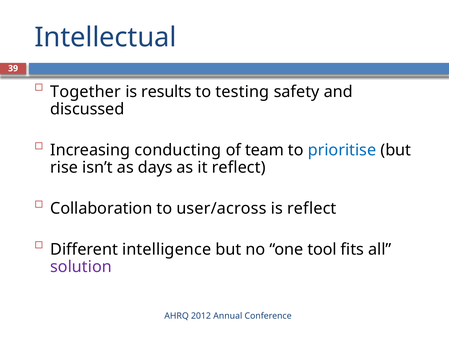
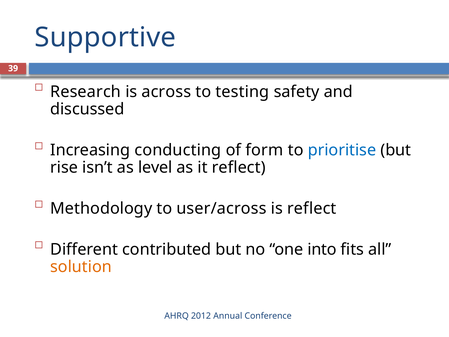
Intellectual: Intellectual -> Supportive (105, 37)
Together: Together -> Research (86, 92)
results: results -> across (166, 92)
team: team -> form (264, 150)
days: days -> level (155, 168)
Collaboration: Collaboration -> Methodology (101, 208)
intelligence: intelligence -> contributed (167, 249)
tool: tool -> into (322, 249)
solution colour: purple -> orange (81, 267)
